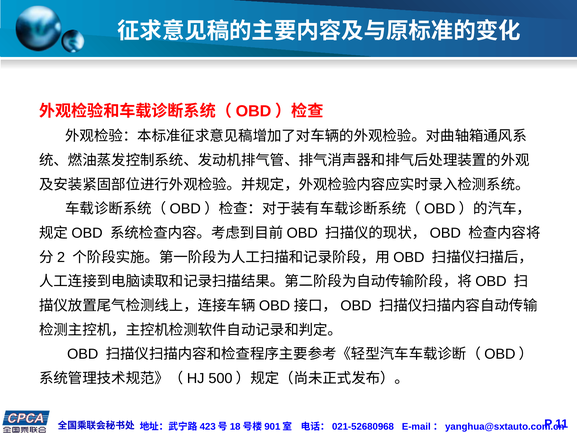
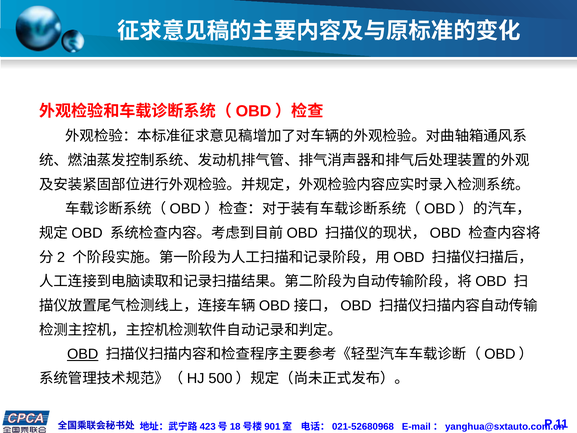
OBD underline: none -> present (83, 354)
